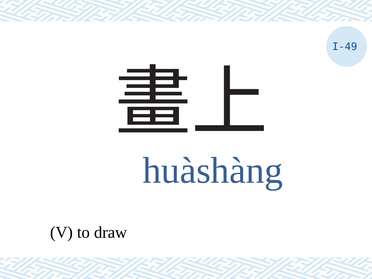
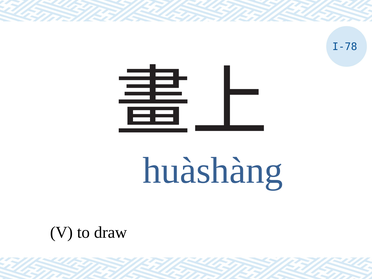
I-49: I-49 -> I-78 (345, 47)
